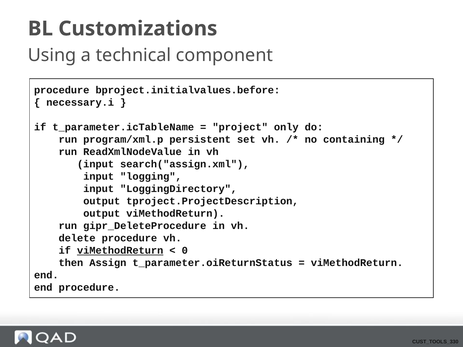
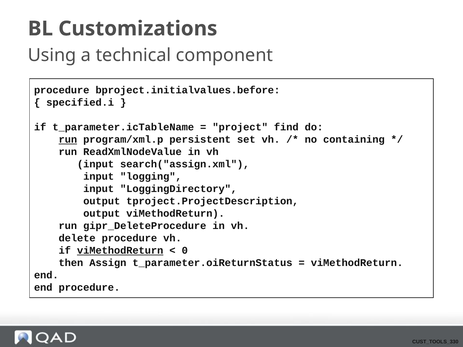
necessary.i: necessary.i -> specified.i (80, 103)
only: only -> find (286, 127)
run underline: none -> present (68, 140)
